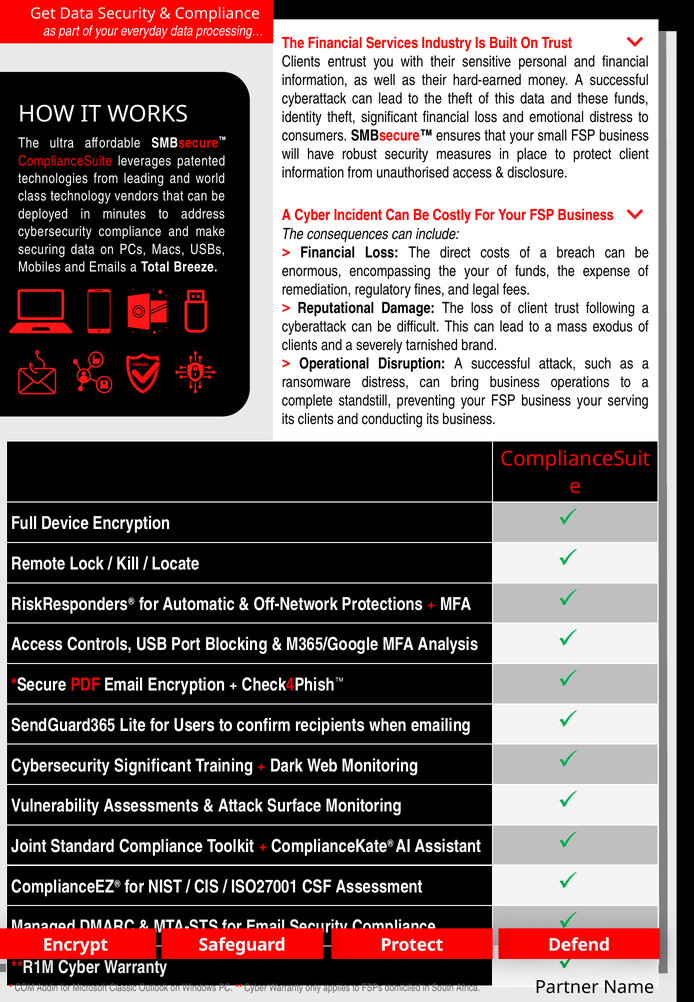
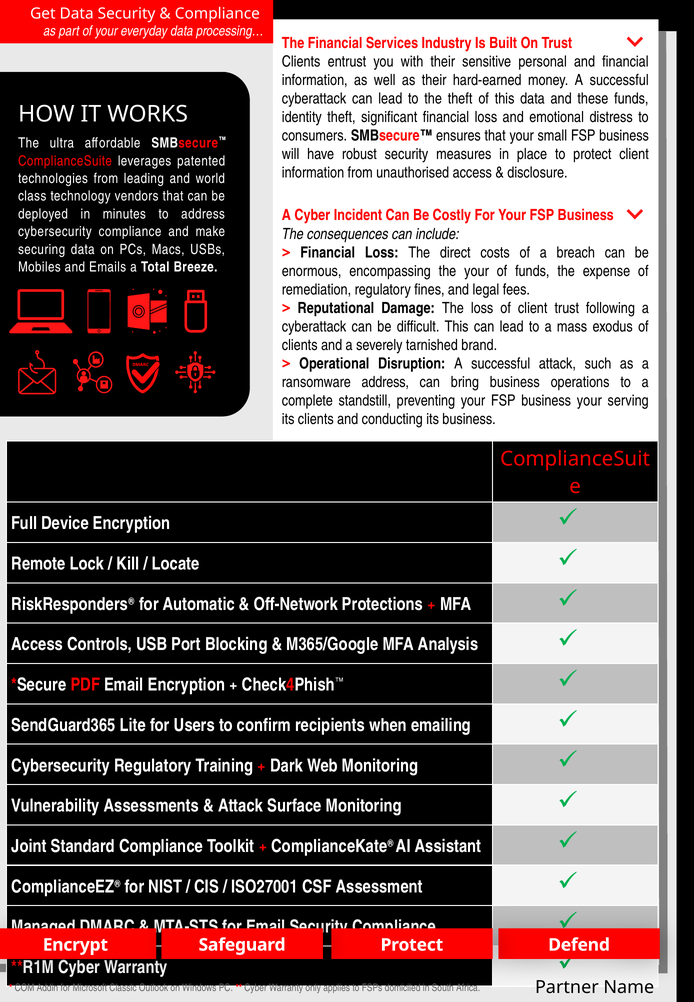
ransomware distress: distress -> address (385, 383)
Cybersecurity Significant: Significant -> Regulatory (153, 766)
